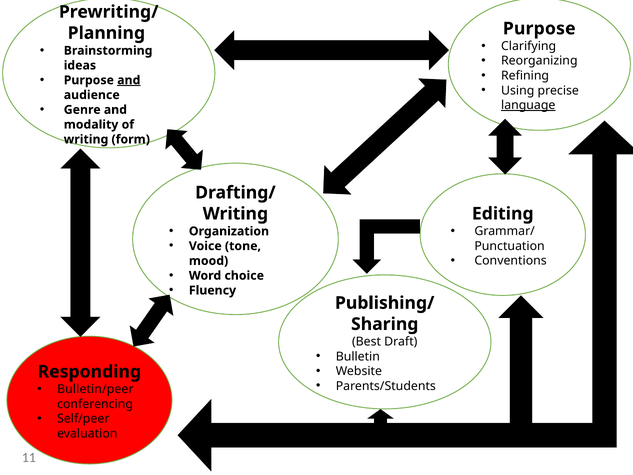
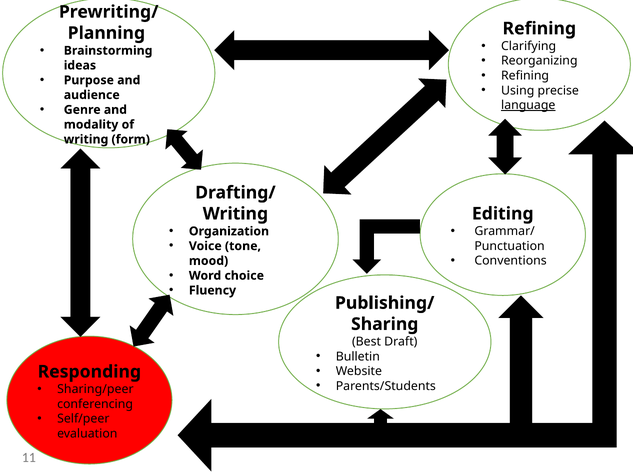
Purpose: Purpose -> Refining (539, 29)
and underline: present -> none (129, 80)
Bulletin/peer: Bulletin/peer -> Sharing/peer (95, 389)
